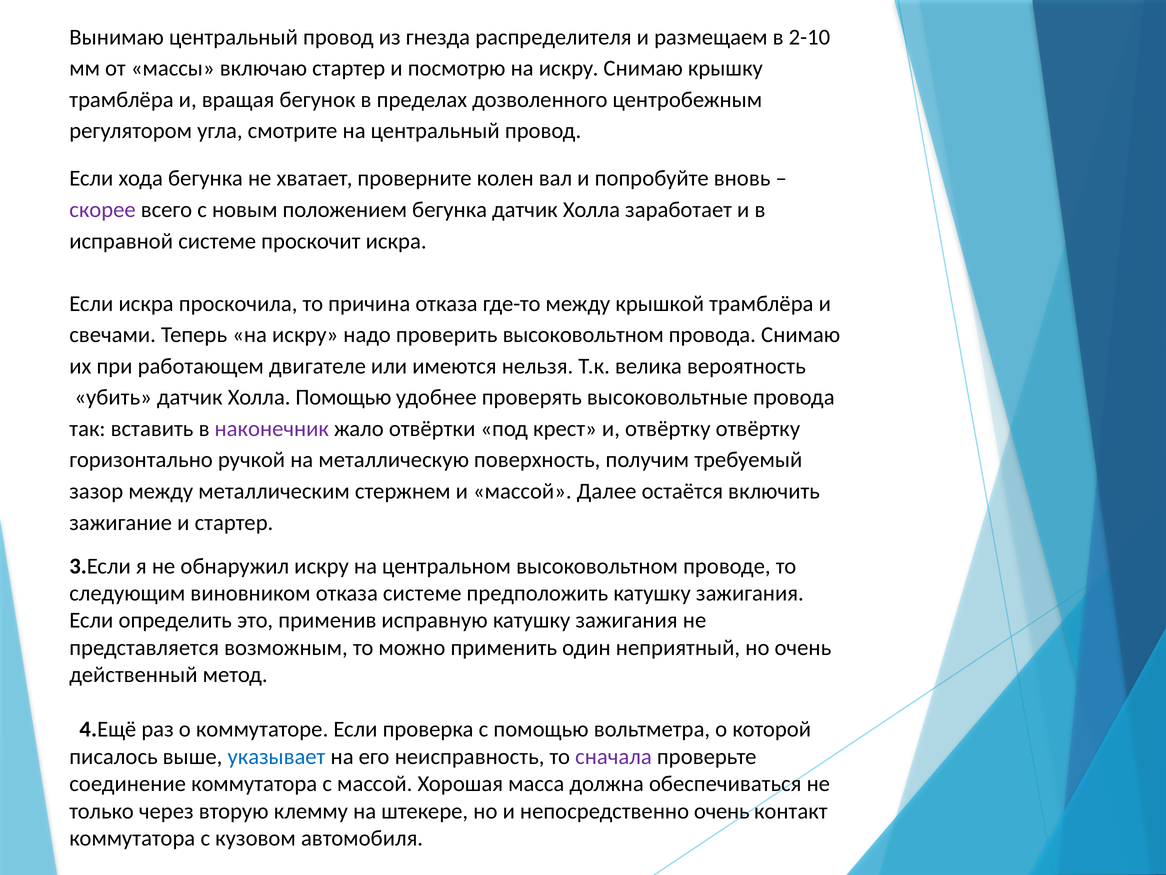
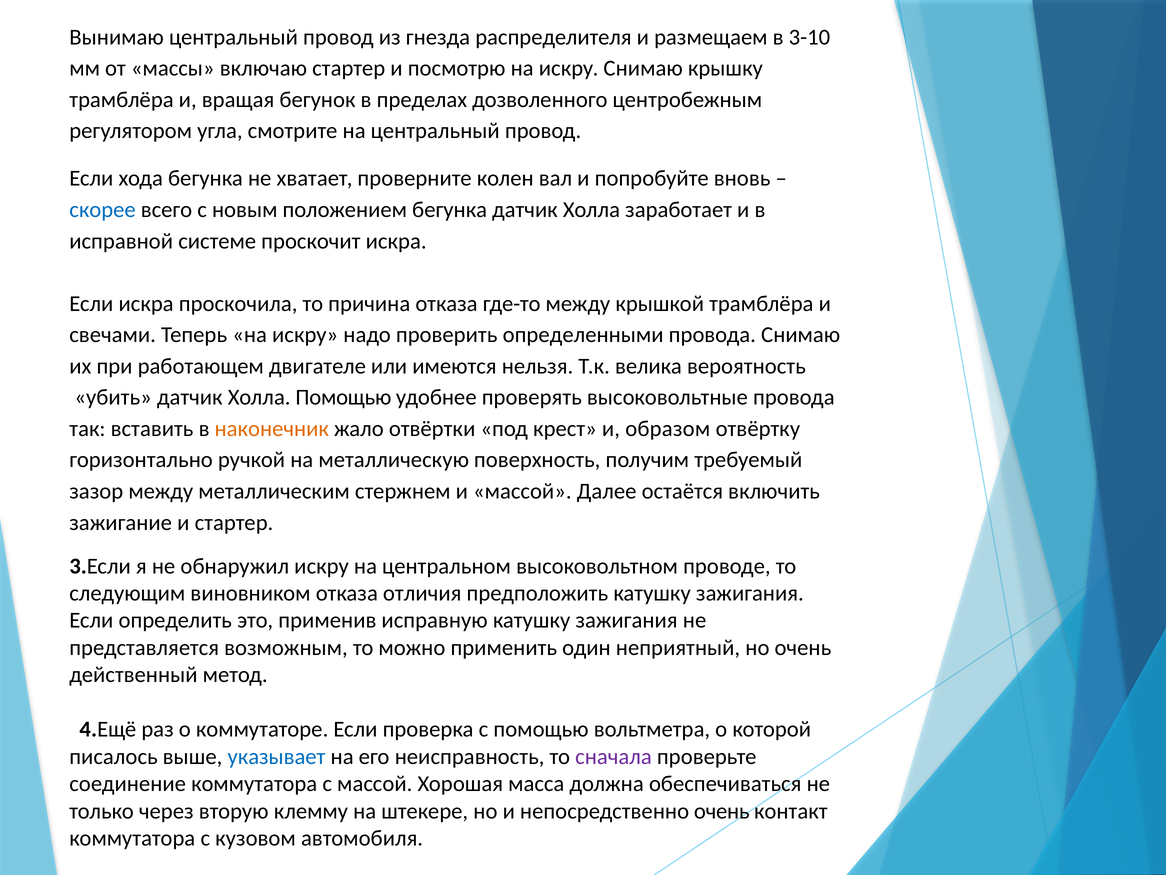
2-10: 2-10 -> 3-10 (809, 37)
скорее colour: purple -> blue (103, 210)
проверить высоковольтном: высоковольтном -> определенными (583, 335)
наконечник colour: purple -> orange (272, 428)
и отвёртку: отвёртку -> образом (668, 428)
отказа системе: системе -> отличия (422, 593)
